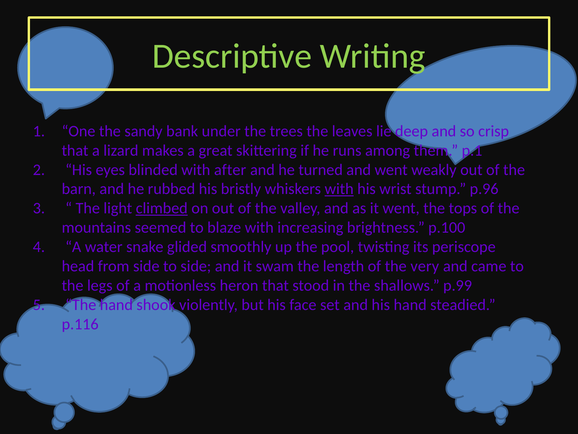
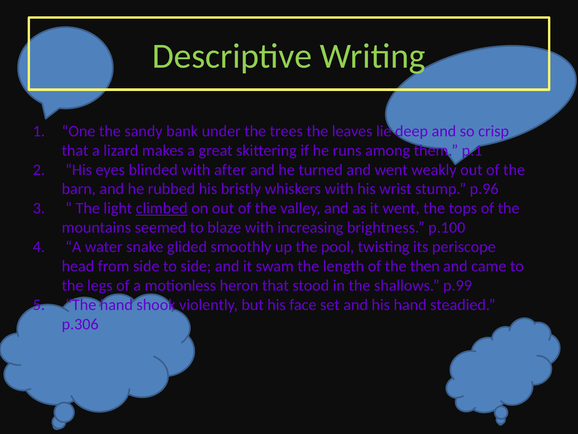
with underline: present -> none (339, 189)
very: very -> then (425, 266)
p.116: p.116 -> p.306 (80, 324)
